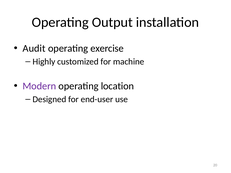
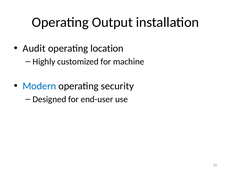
exercise: exercise -> location (107, 48)
Modern colour: purple -> blue (39, 86)
location: location -> security (117, 86)
